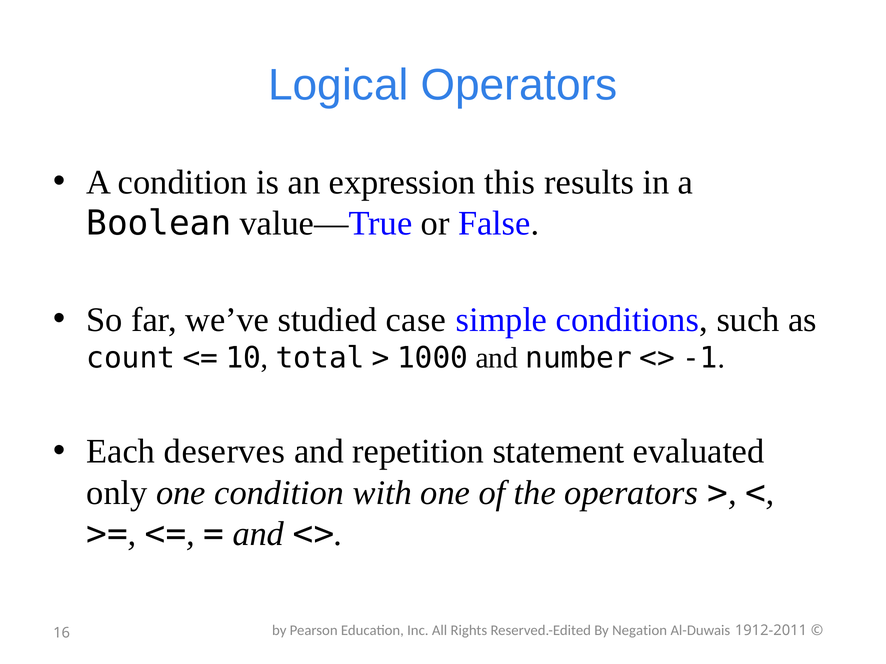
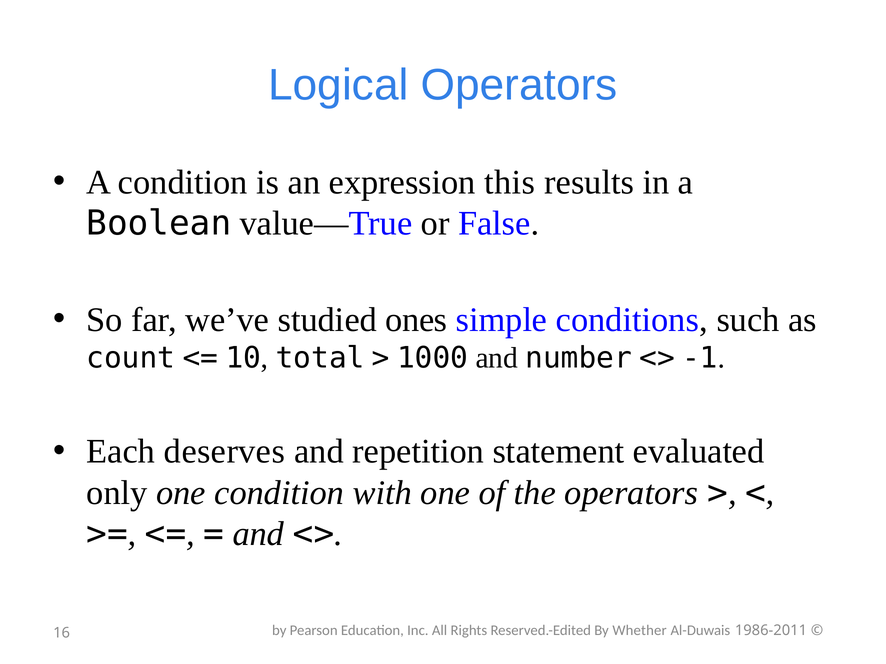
case: case -> ones (416, 320)
Negation: Negation -> Whether (640, 631)
1912-2011: 1912-2011 -> 1986-2011 (771, 631)
